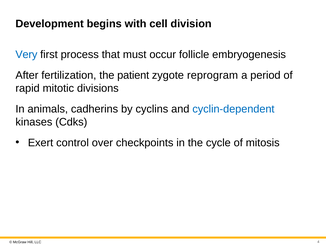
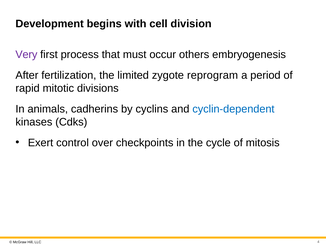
Very colour: blue -> purple (26, 54)
follicle: follicle -> others (194, 54)
patient: patient -> limited (133, 75)
